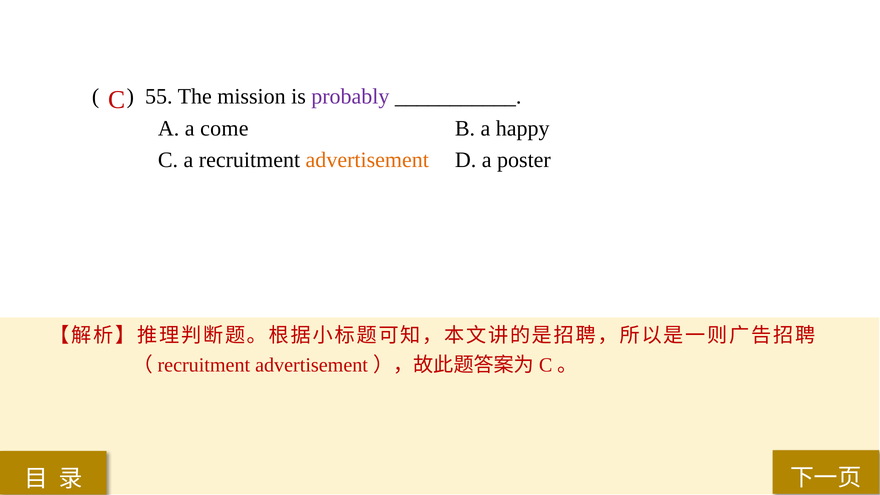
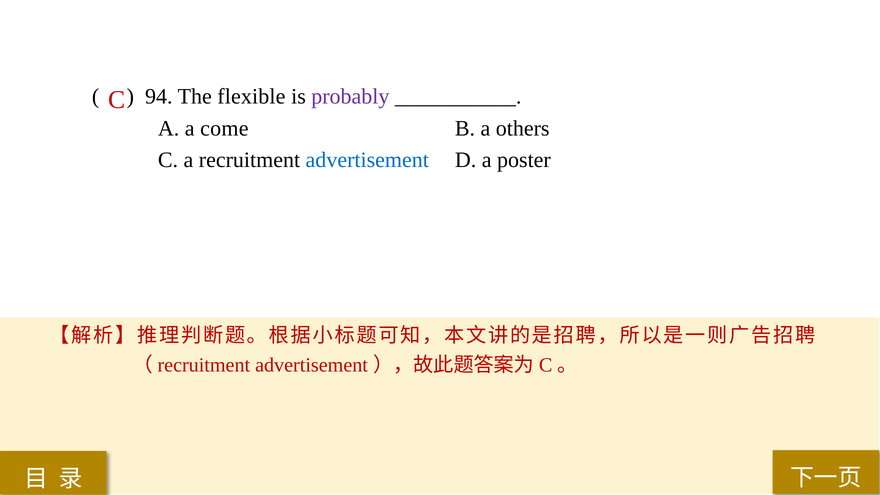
55: 55 -> 94 (159, 97)
mission: mission -> flexible (251, 97)
happy: happy -> others (523, 128)
advertisement colour: orange -> blue (367, 160)
